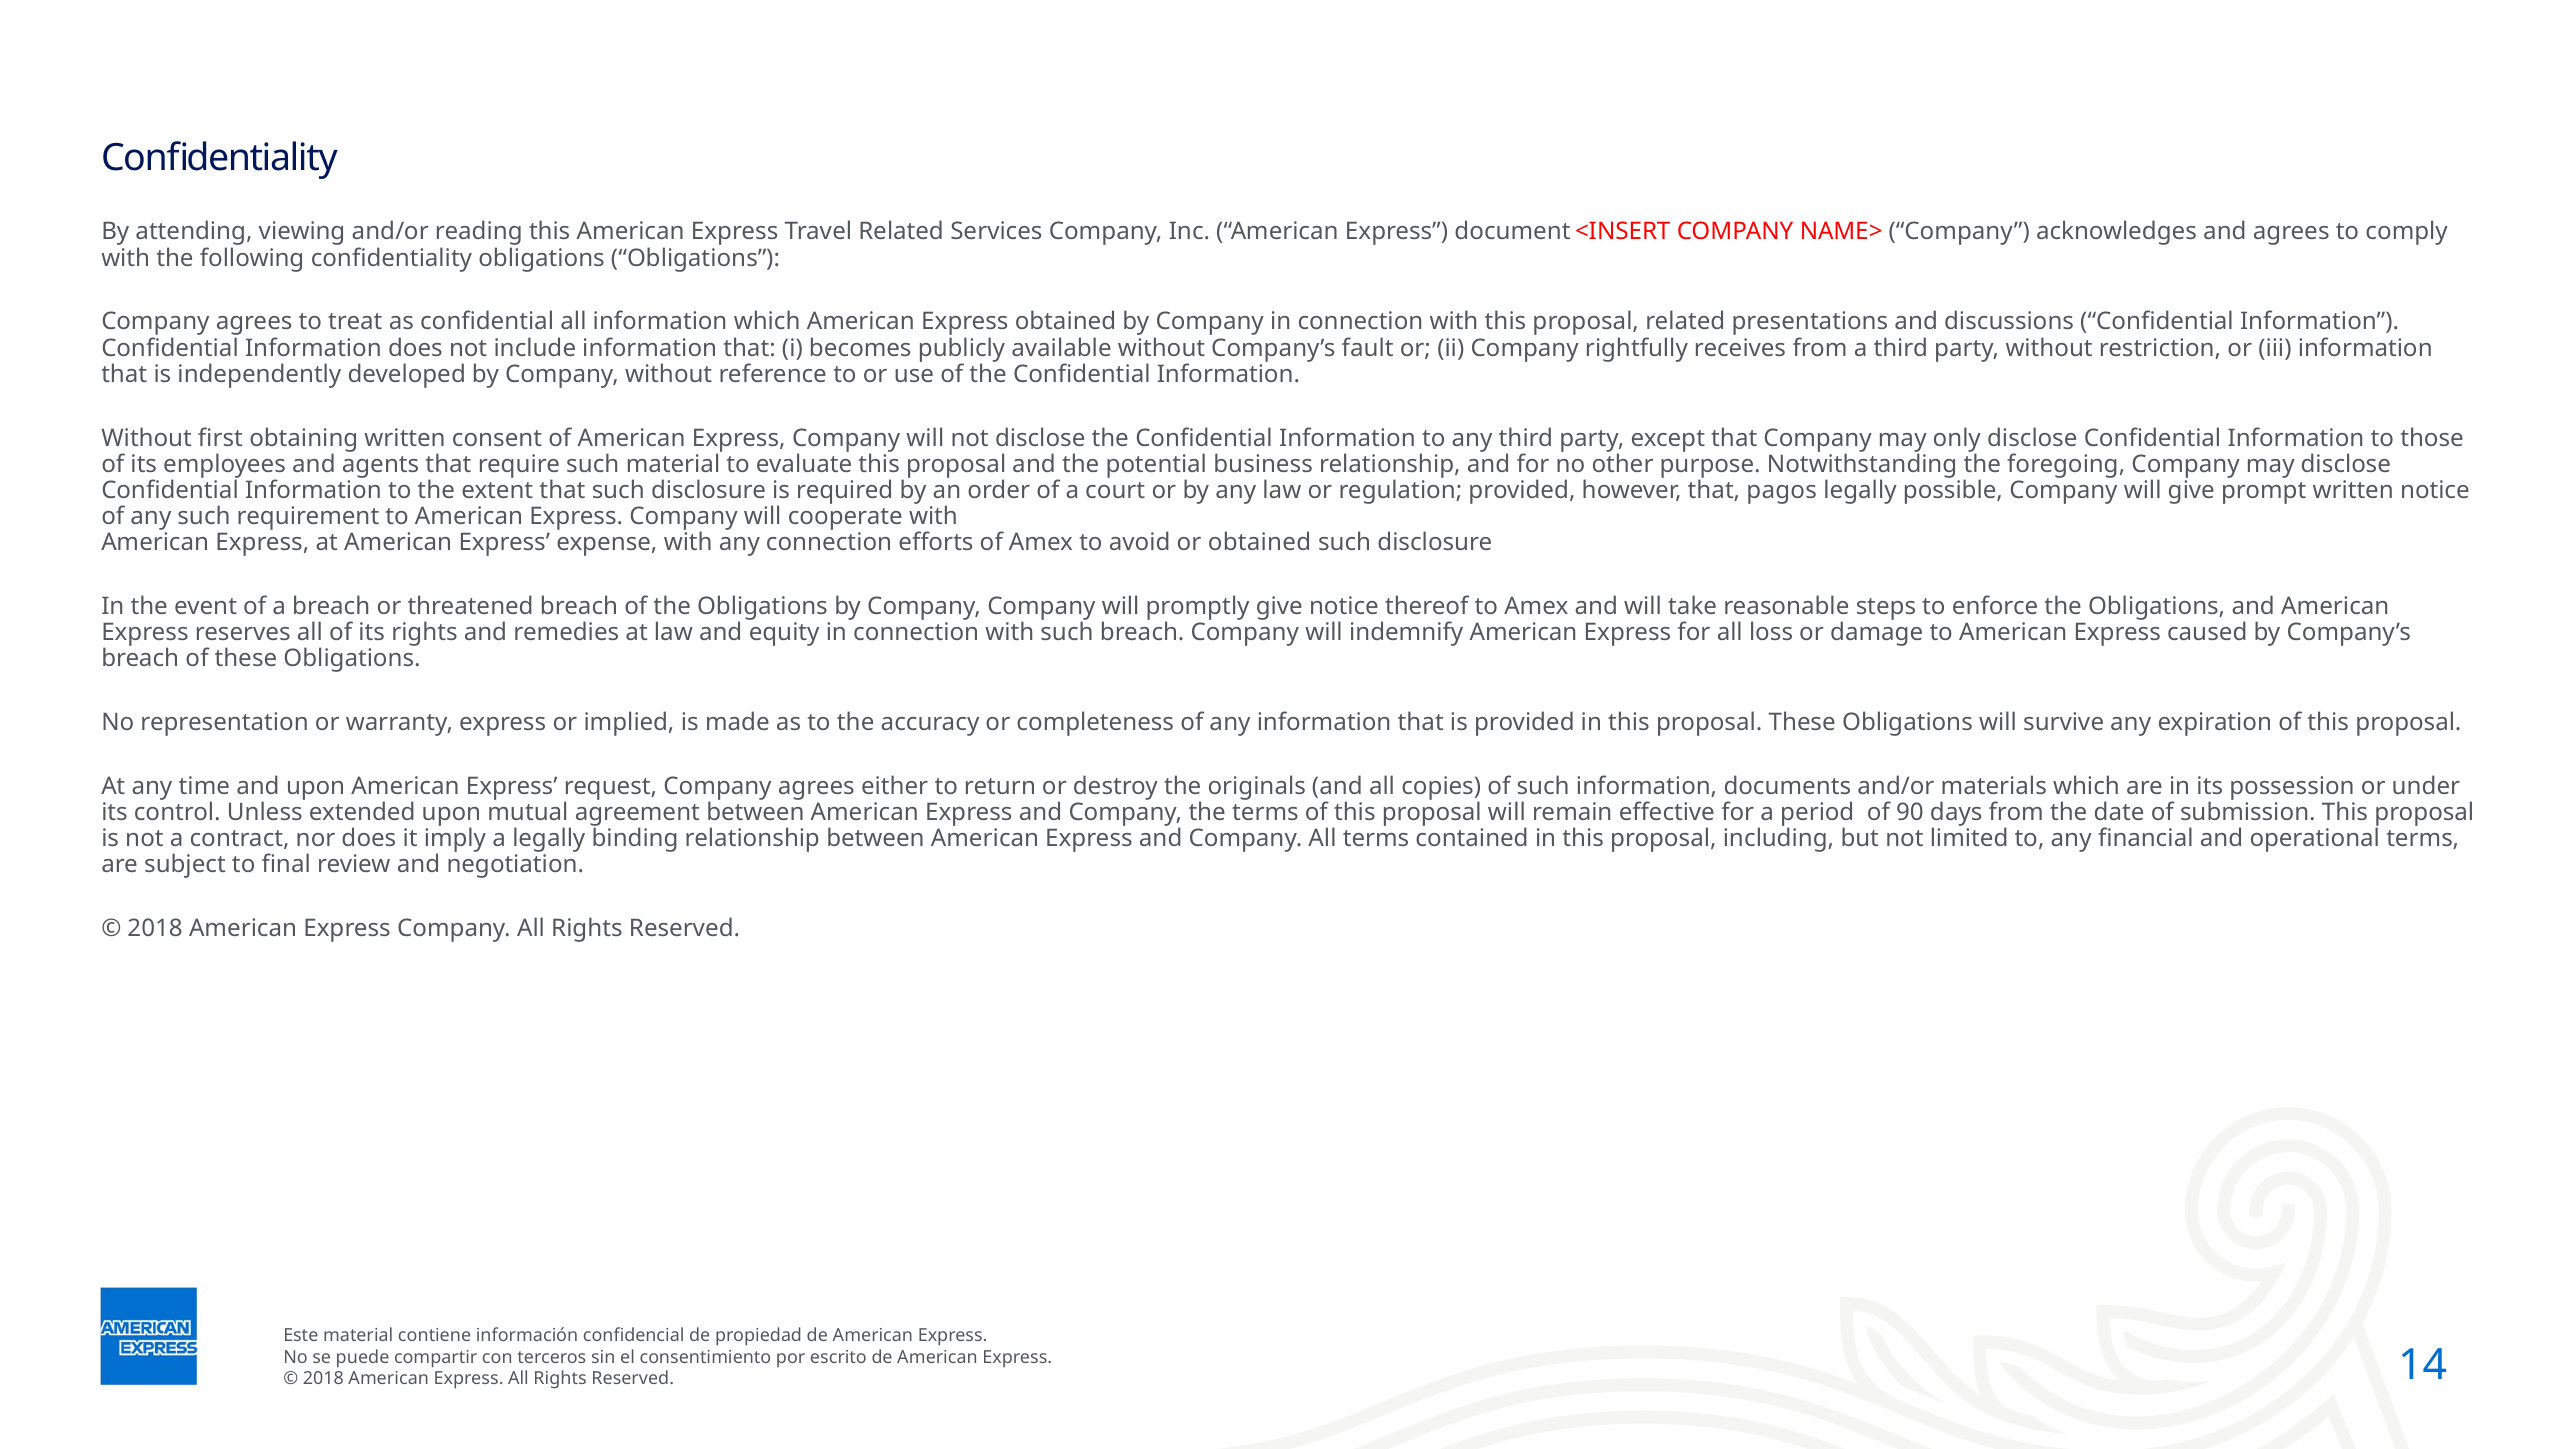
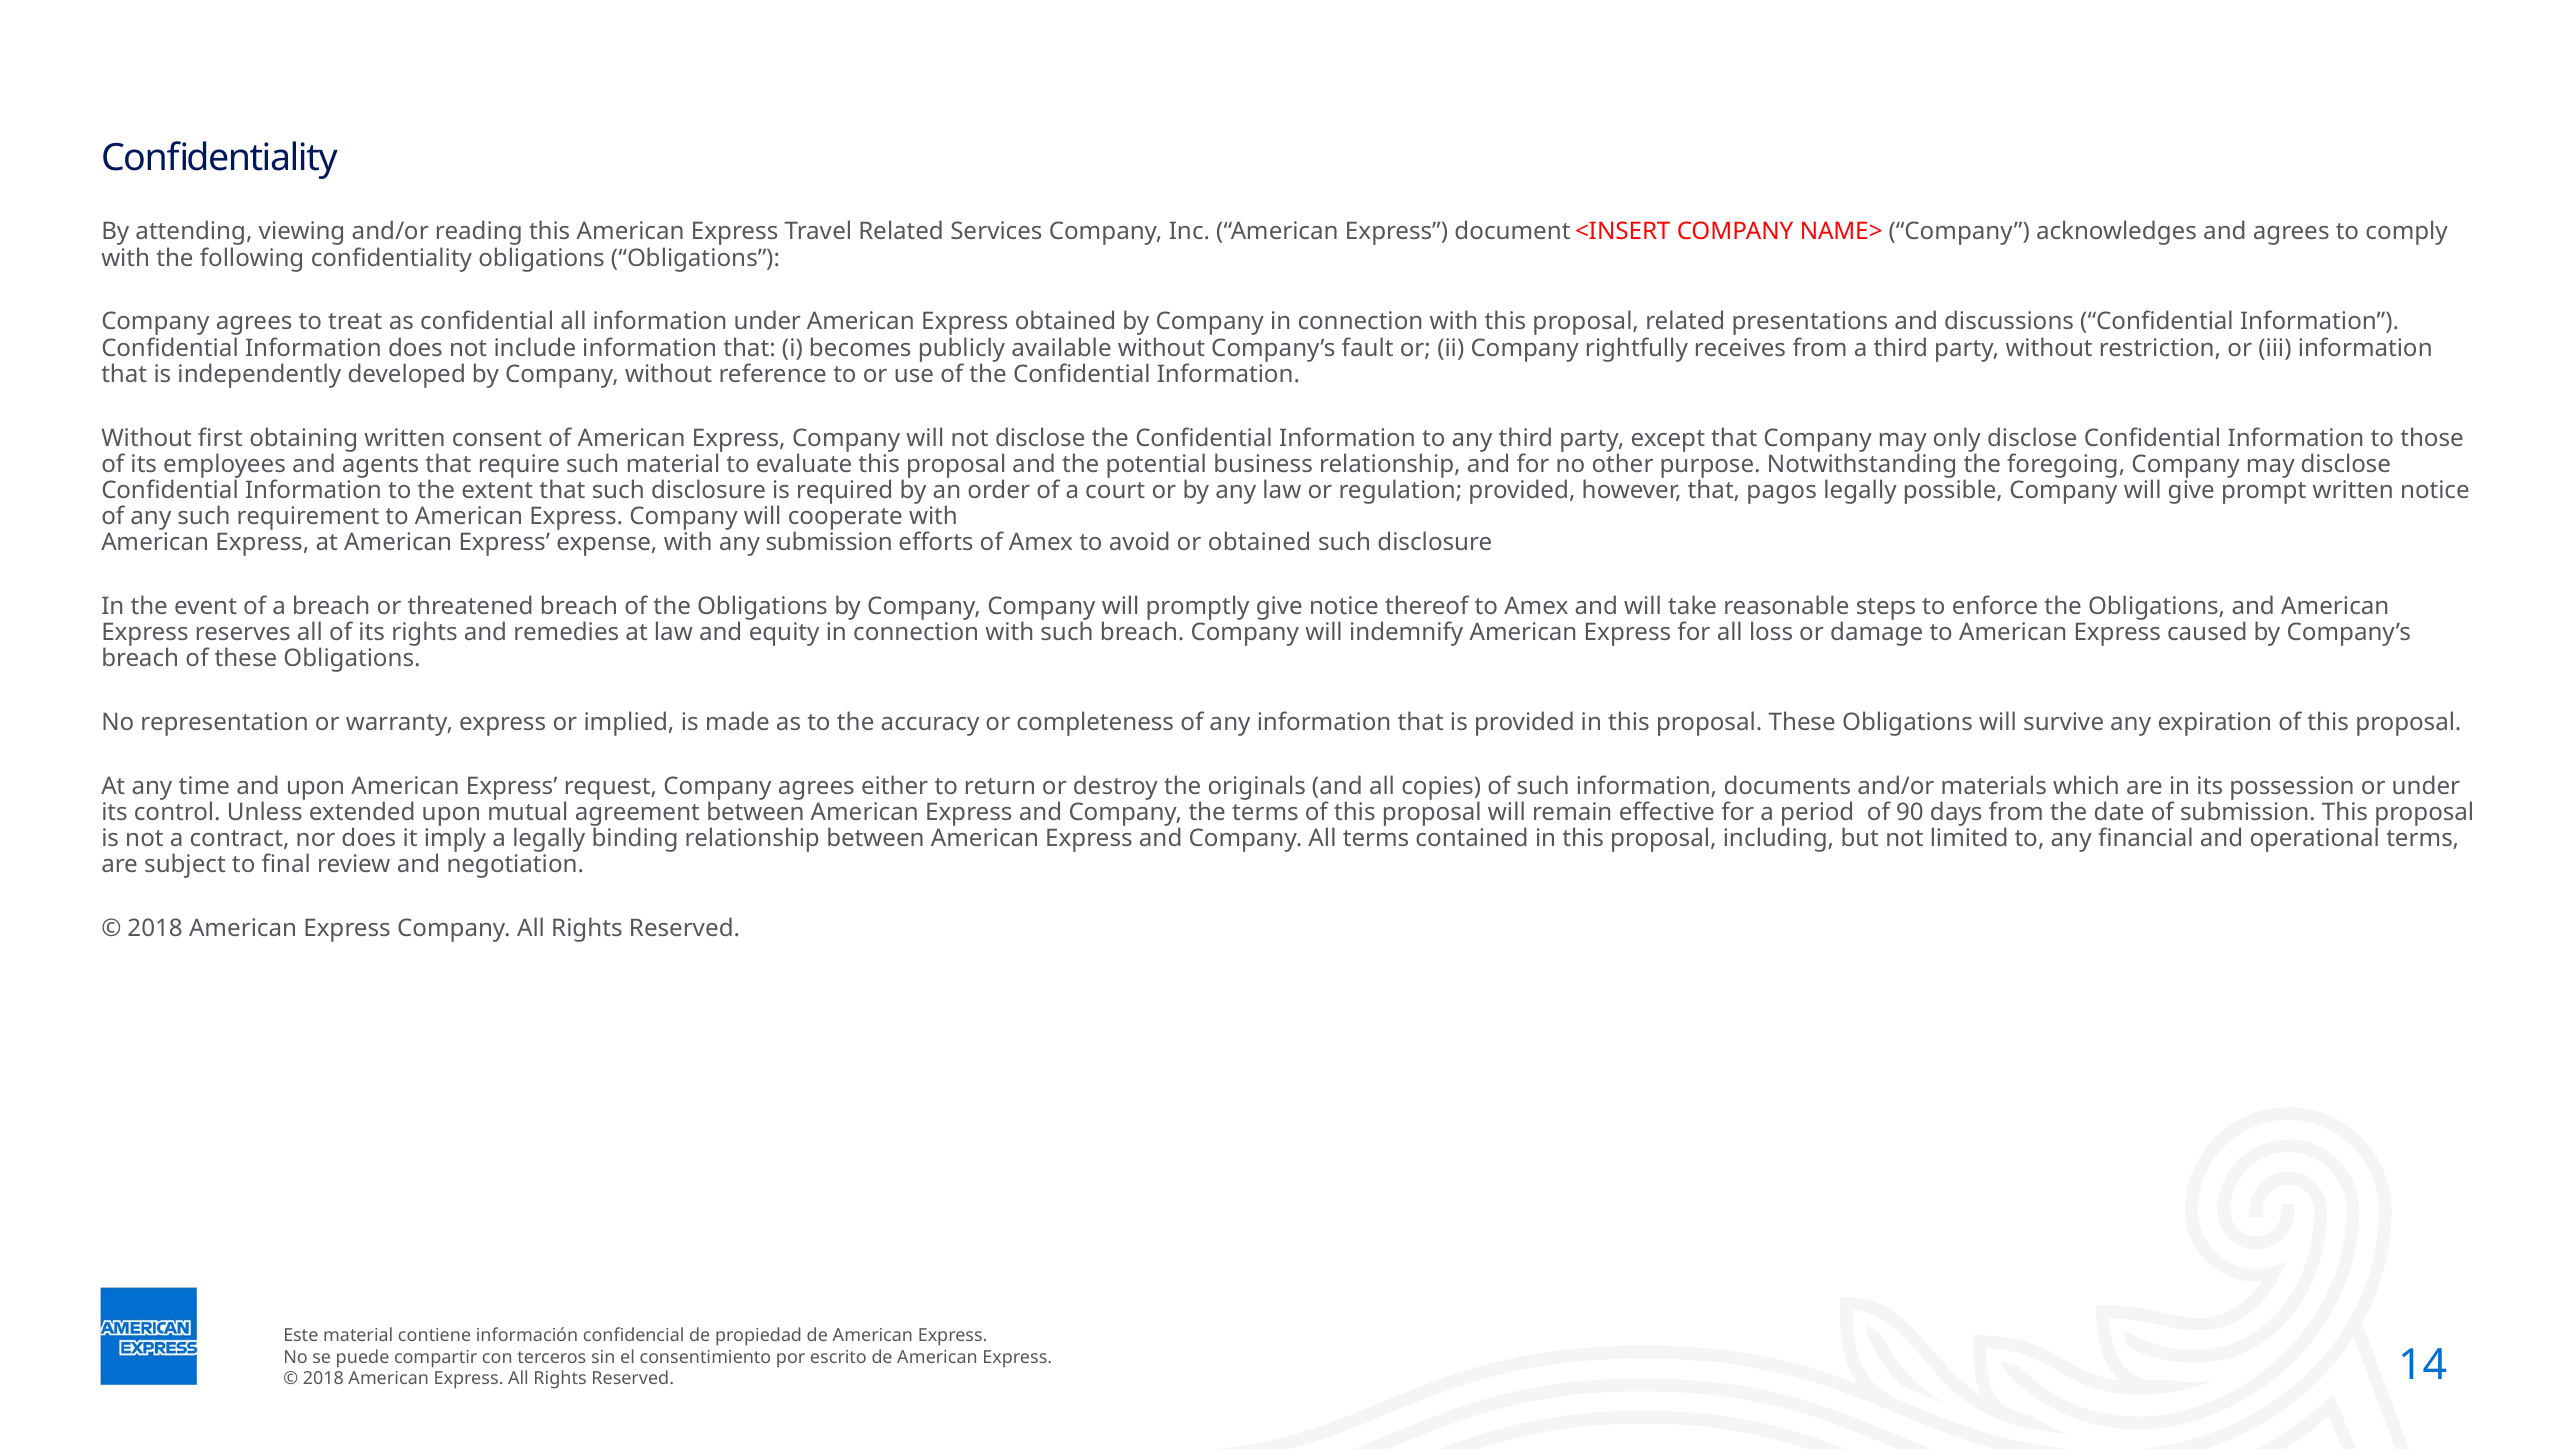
information which: which -> under (767, 322)
any connection: connection -> submission (829, 543)
